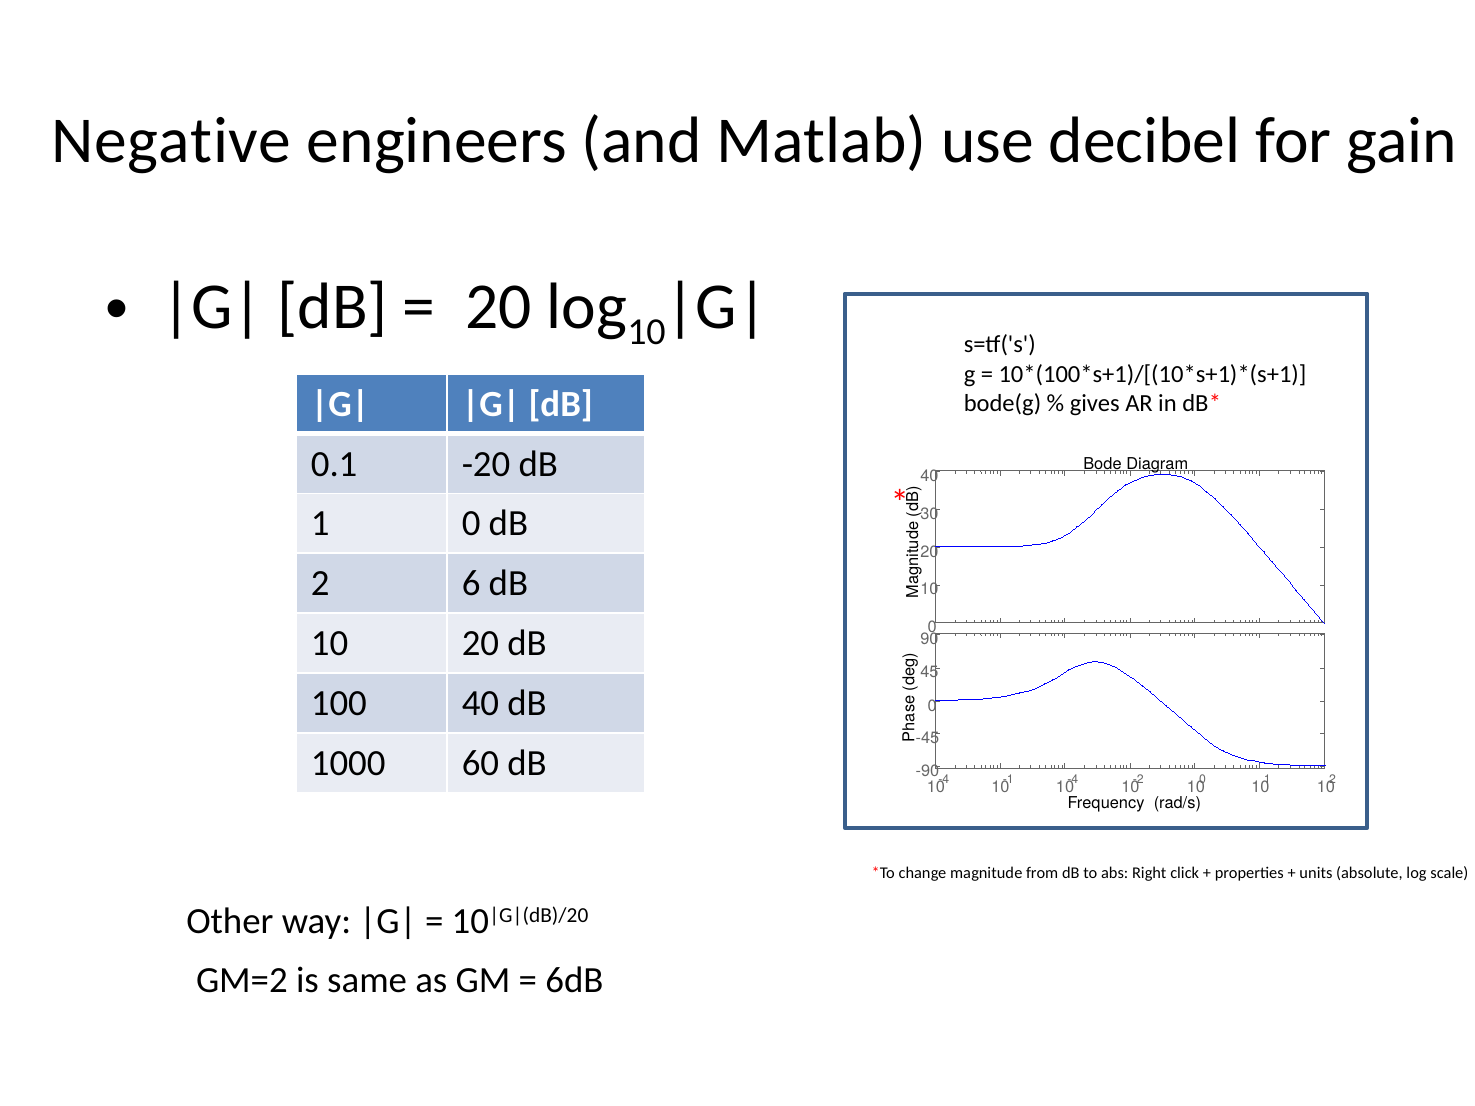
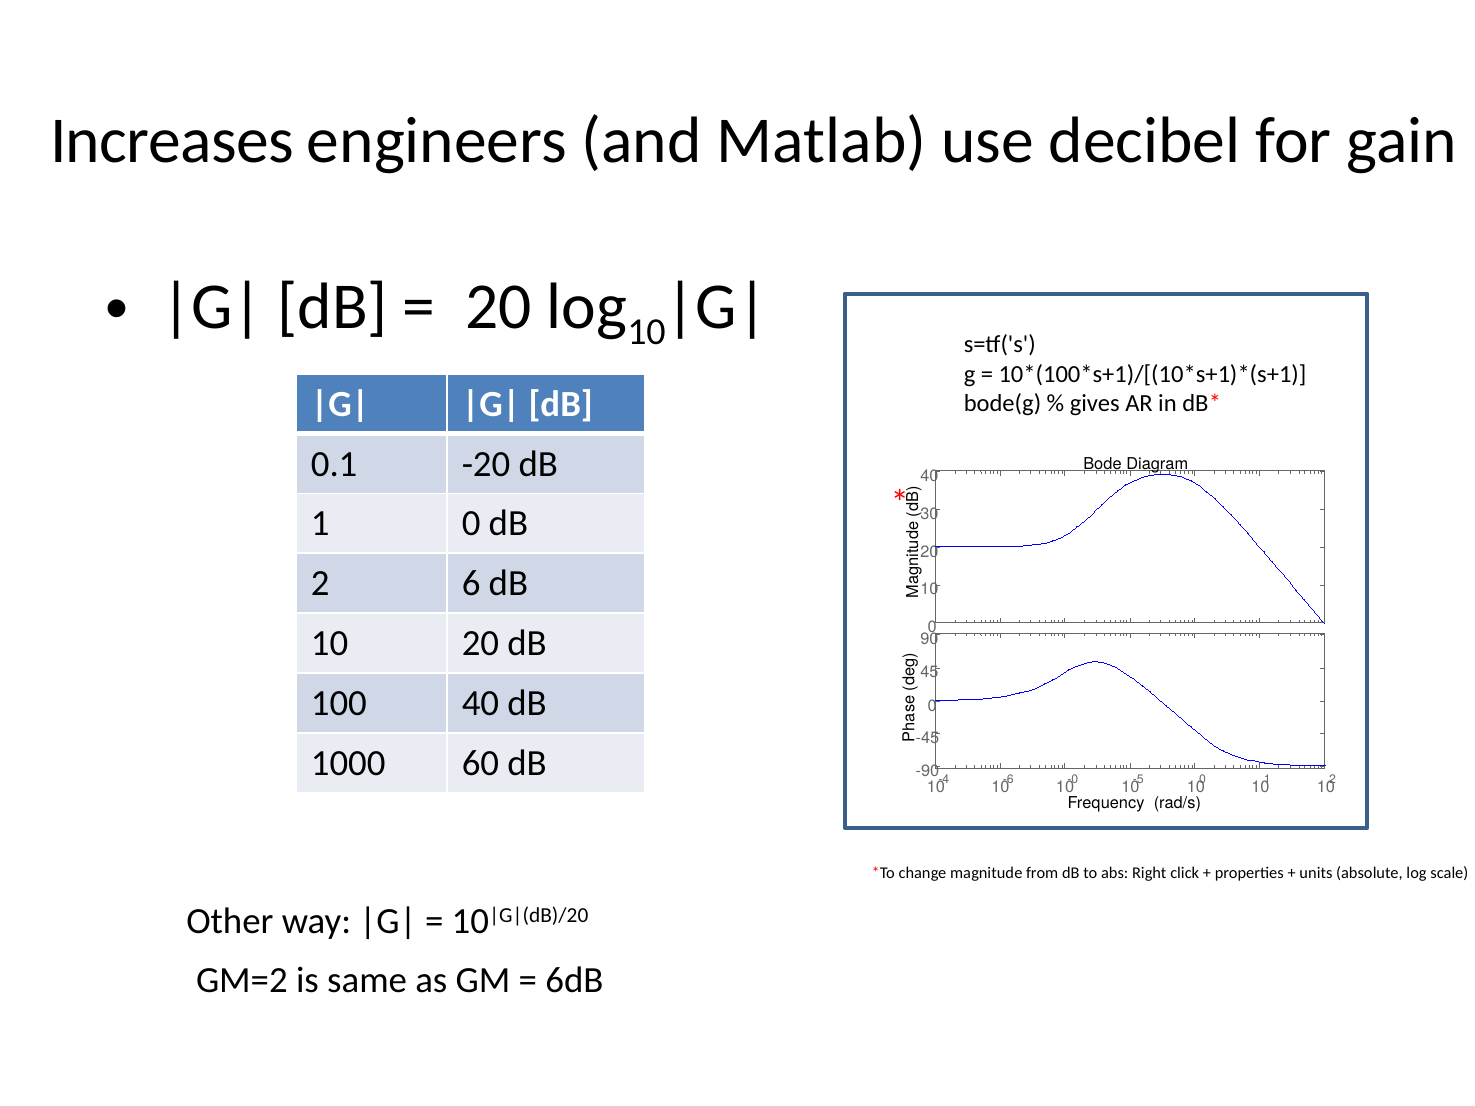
Negative: Negative -> Increases (172, 141)
-1: -1 -> -6 (1008, 780)
-4: -4 -> -0 (1073, 780)
-2: -2 -> -5 (1138, 780)
